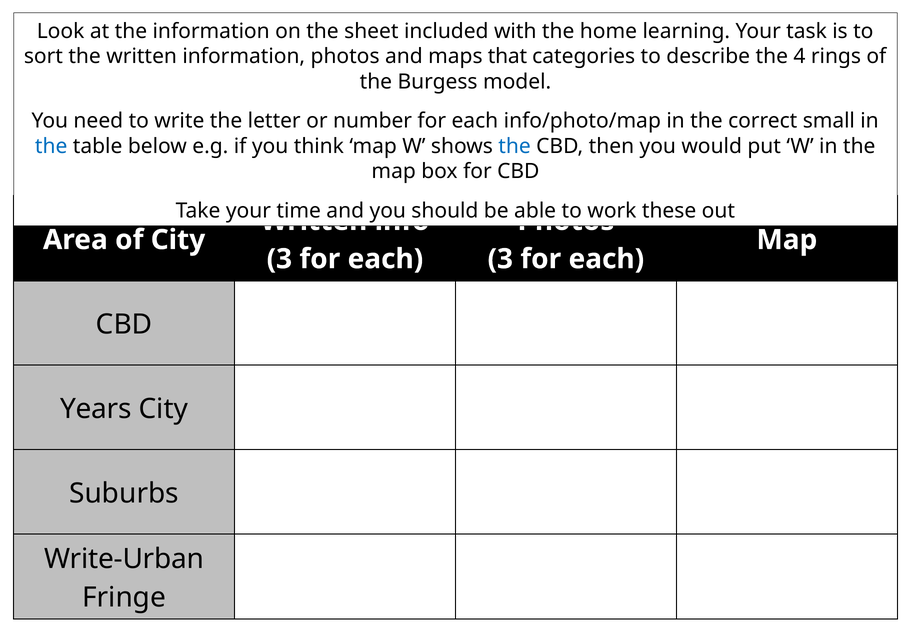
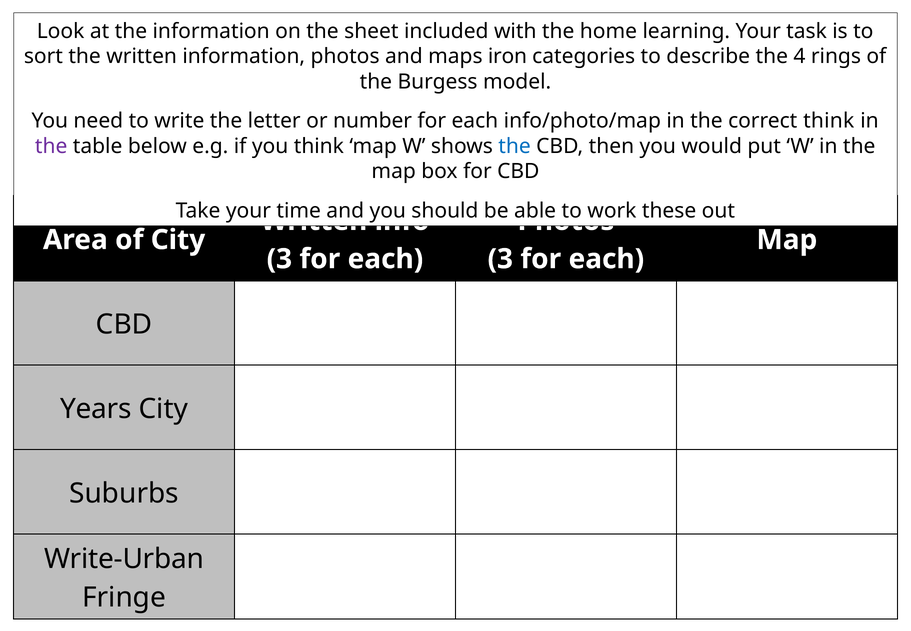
that: that -> iron (507, 56)
correct small: small -> think (829, 121)
the colour: blue -> purple (51, 146)
